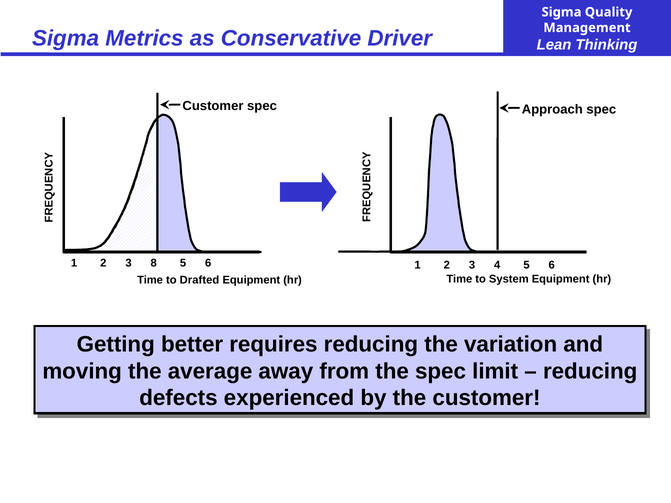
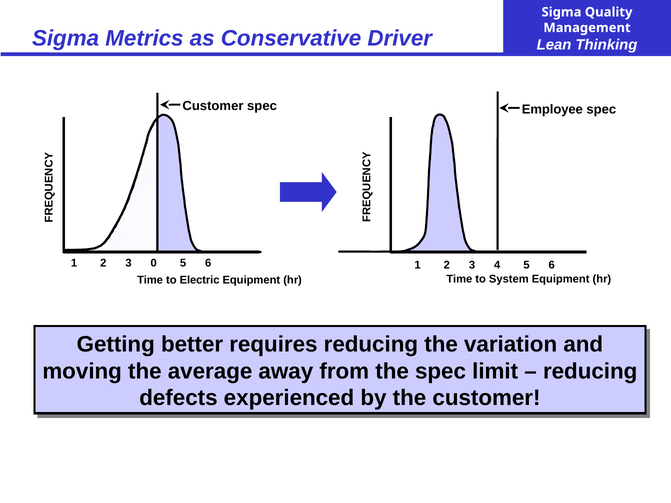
Approach: Approach -> Employee (552, 109)
8: 8 -> 0 (154, 263)
Drafted: Drafted -> Electric (200, 280)
